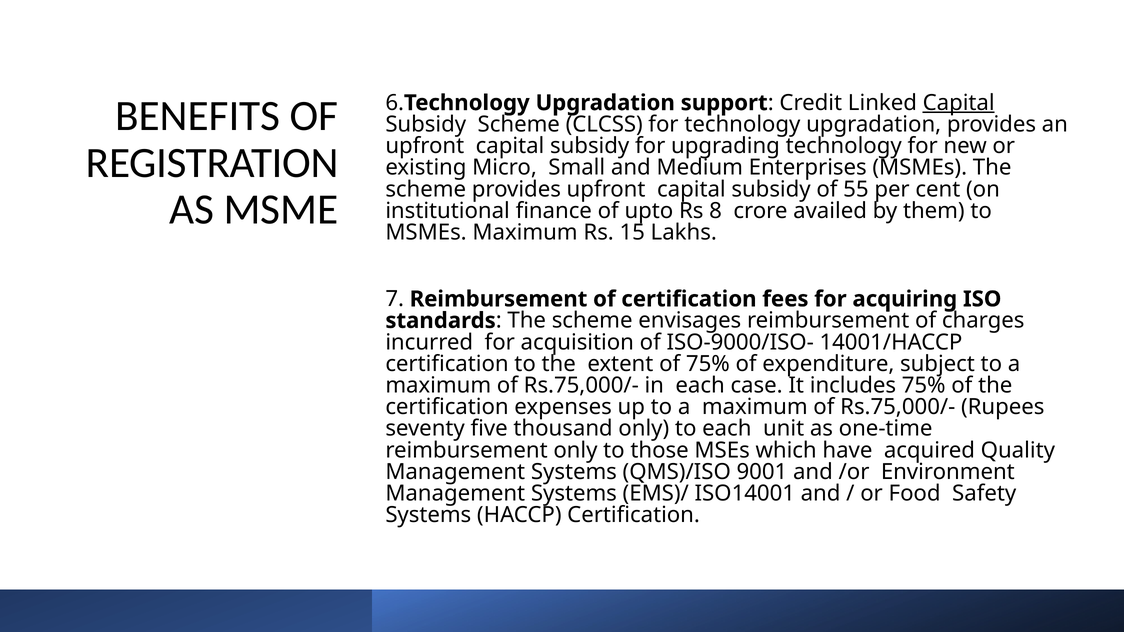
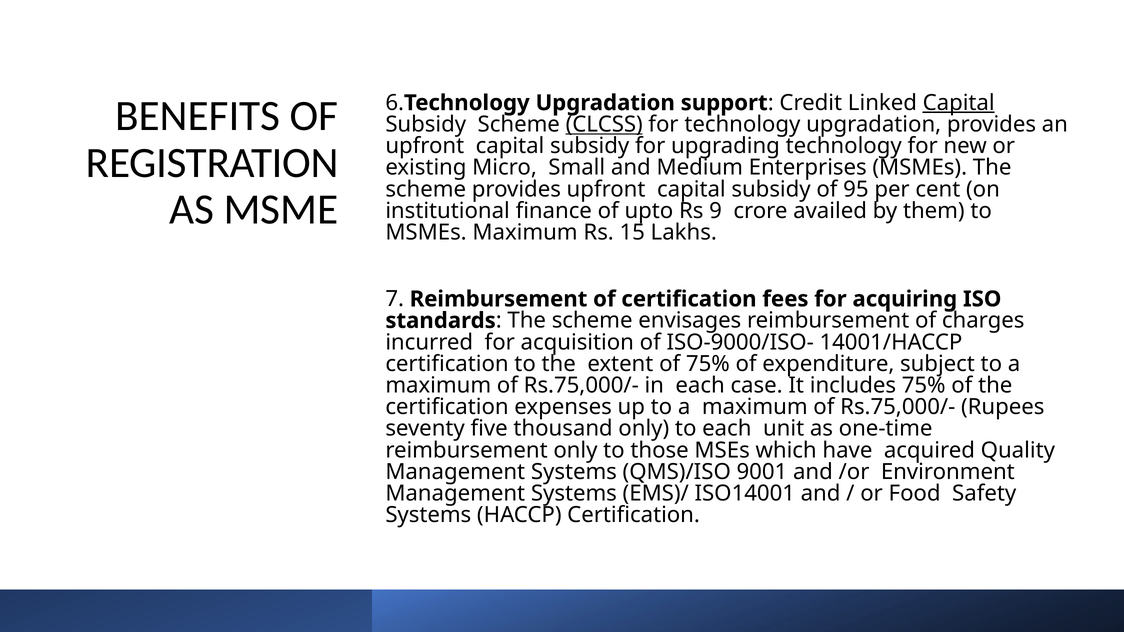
CLCSS underline: none -> present (604, 124)
55: 55 -> 95 (856, 189)
8: 8 -> 9 (716, 211)
